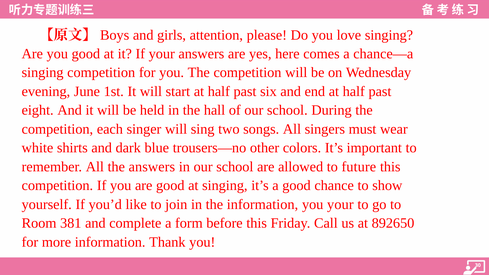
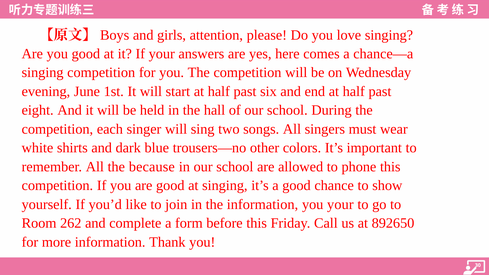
the answers: answers -> because (152, 167)
future: future -> phone (359, 167)
381: 381 -> 262 (71, 223)
